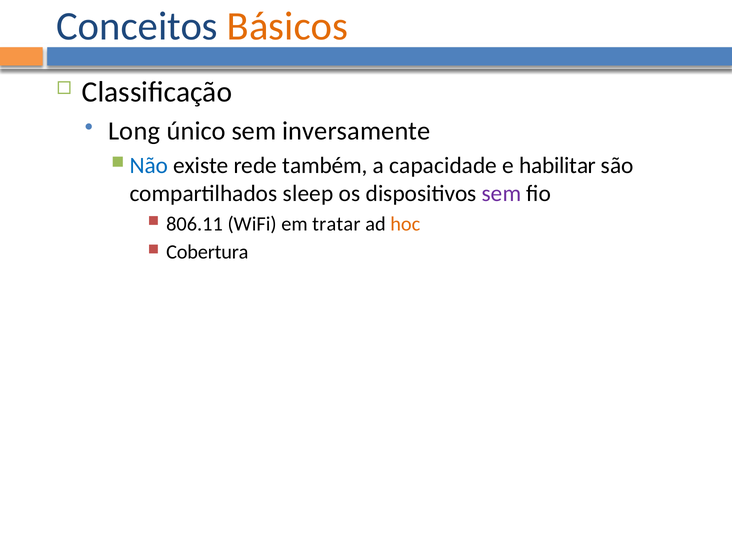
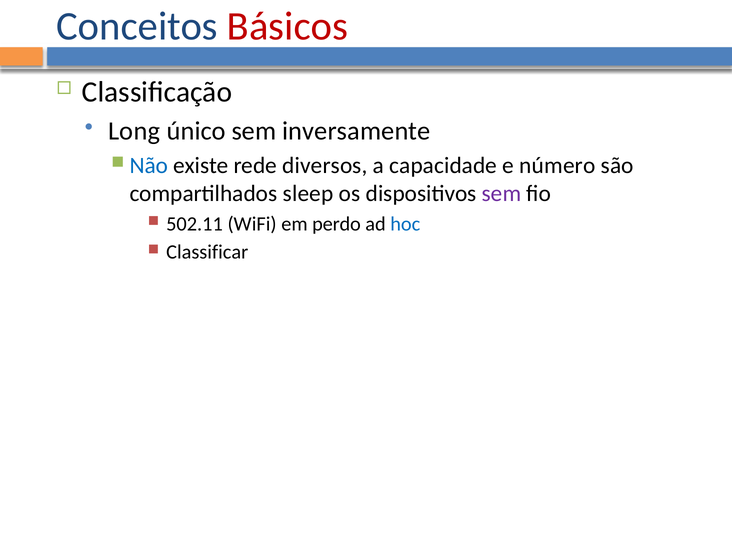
Básicos colour: orange -> red (287, 27)
também: também -> diversos (325, 166)
habilitar: habilitar -> número (557, 166)
806.11: 806.11 -> 502.11 (195, 224)
tratar: tratar -> perdo (337, 224)
hoc colour: orange -> blue (405, 224)
Cobertura: Cobertura -> Classificar (207, 252)
